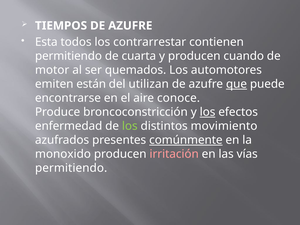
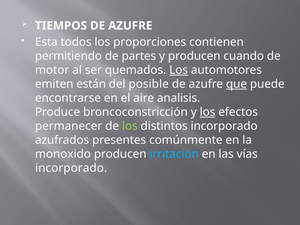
contrarrestar: contrarrestar -> proporciones (150, 42)
cuarta: cuarta -> partes (139, 56)
Los underline: none -> present (179, 70)
utilizan: utilizan -> posible (149, 84)
conoce: conoce -> analisis (179, 98)
enfermedad: enfermedad -> permanecer (69, 126)
distintos movimiento: movimiento -> incorporado (224, 126)
comúnmente underline: present -> none (186, 140)
irritación colour: pink -> light blue (174, 154)
permitiendo: permitiendo -> incorporado (71, 168)
